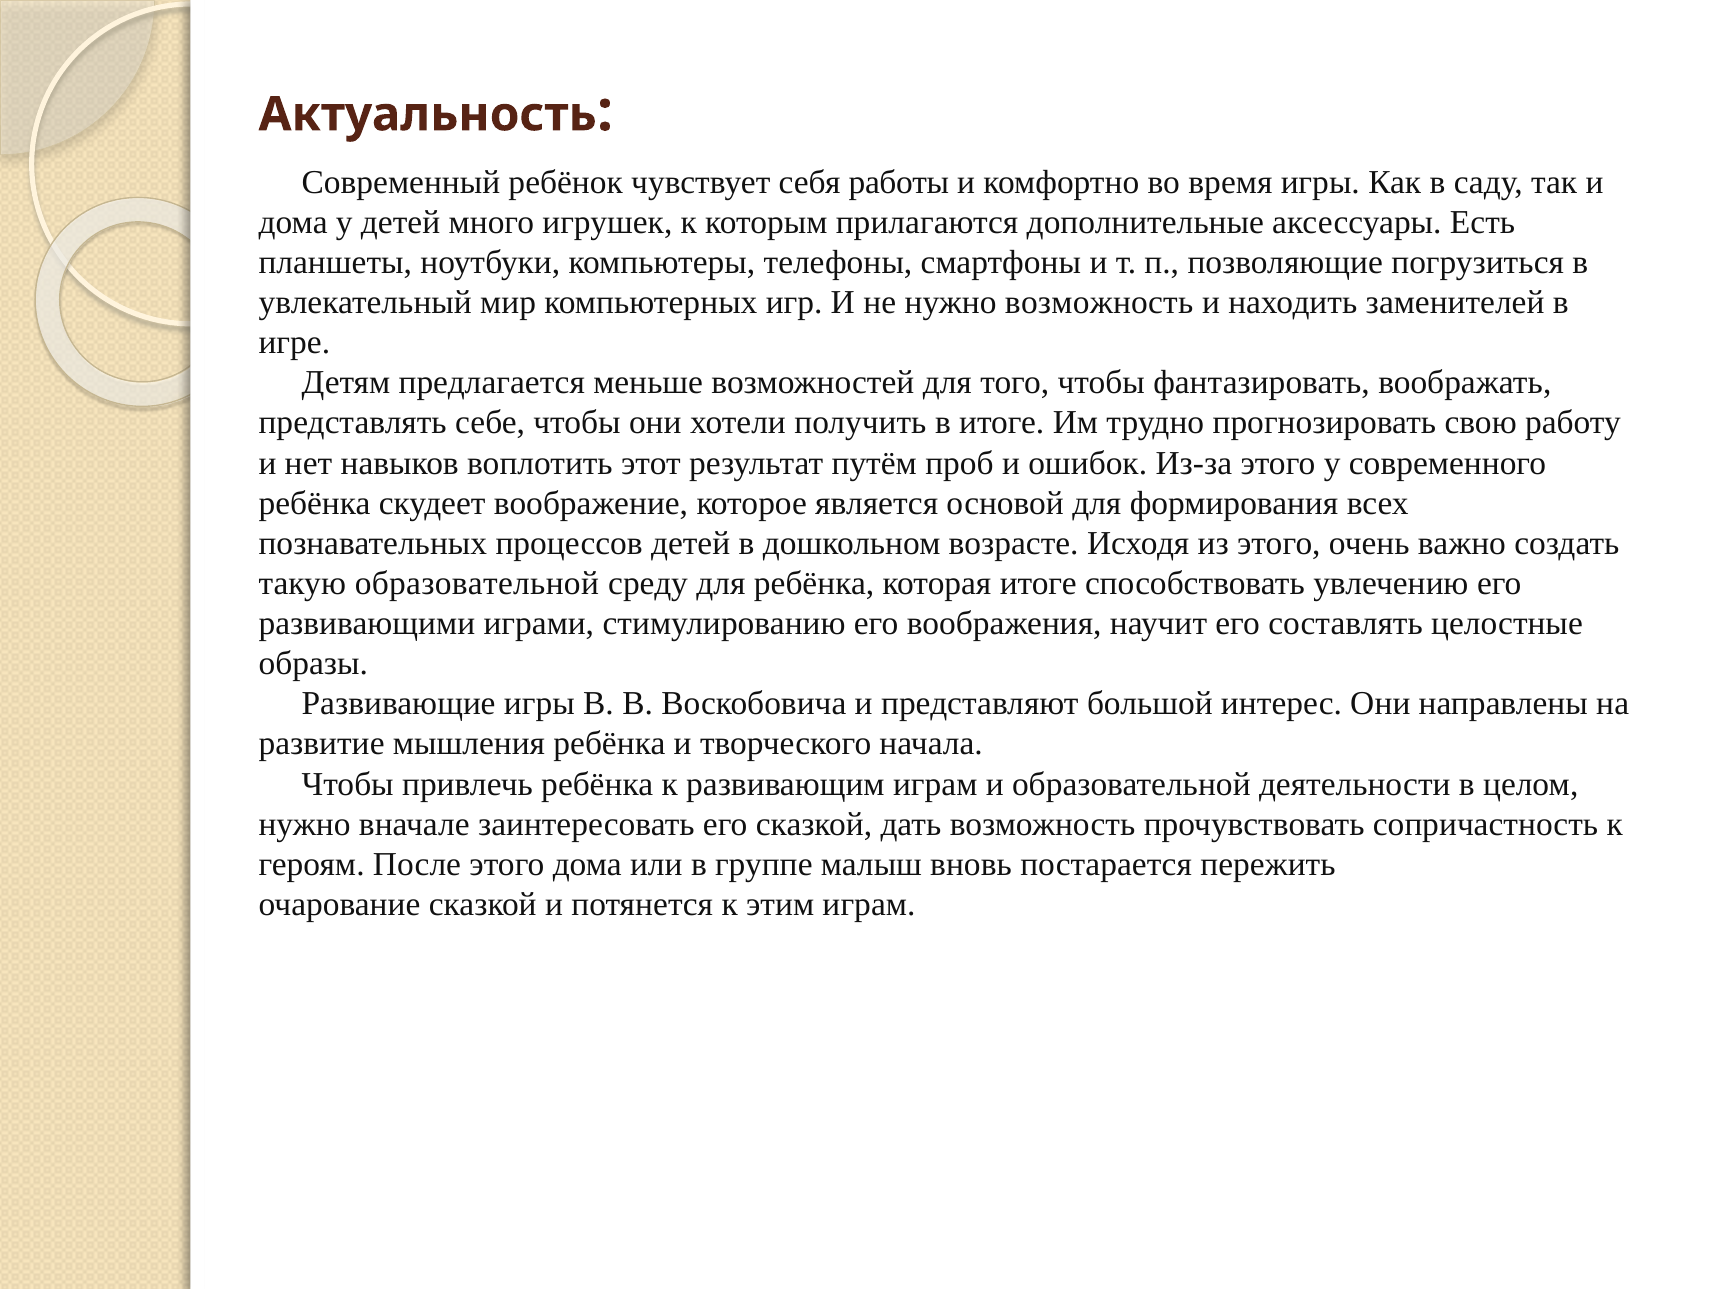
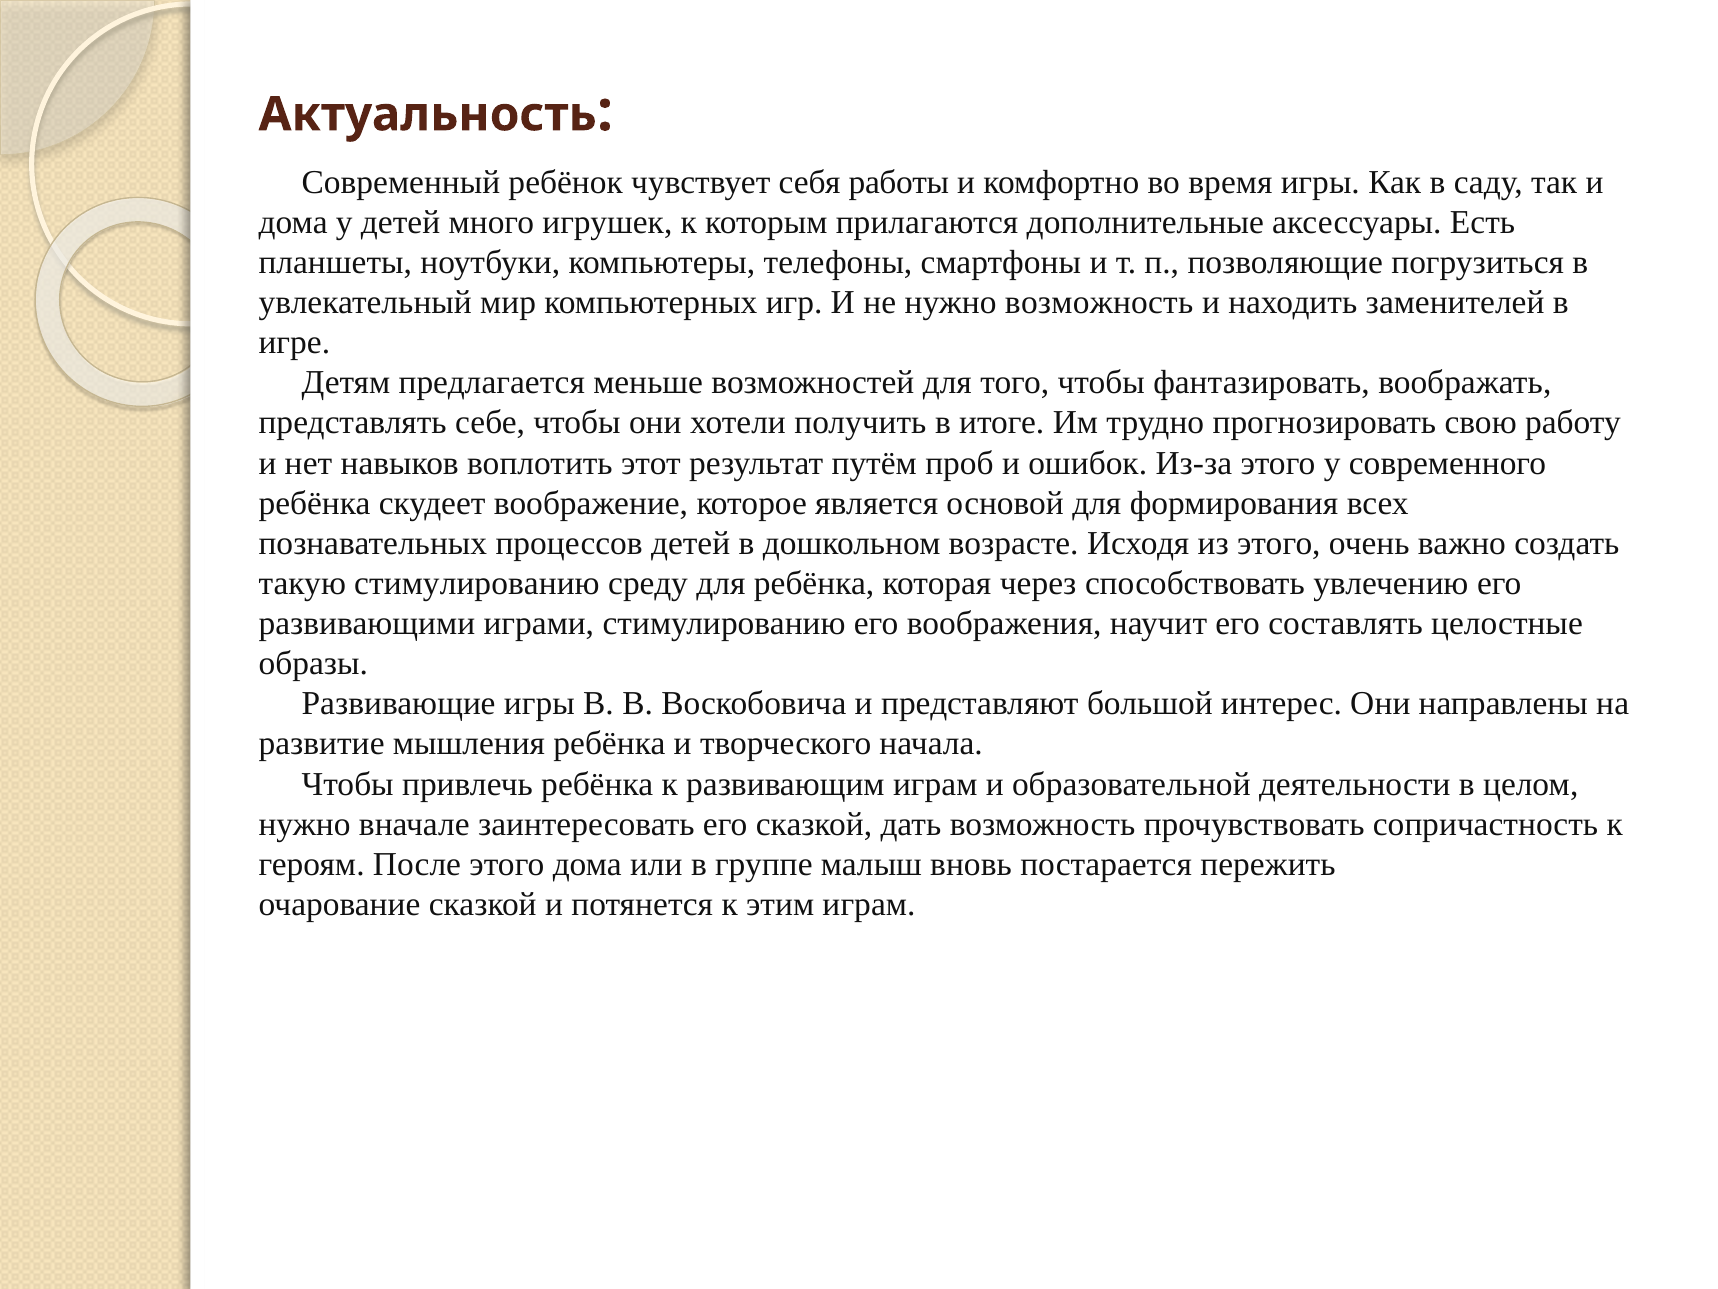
такую образовательной: образовательной -> стимулированию (477, 583)
которая итоге: итоге -> через (1038, 583)
